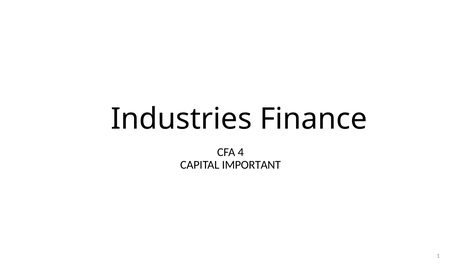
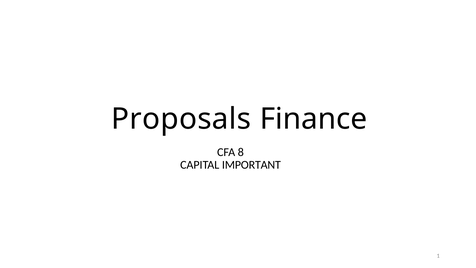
Industries: Industries -> Proposals (181, 119)
4: 4 -> 8 (241, 152)
